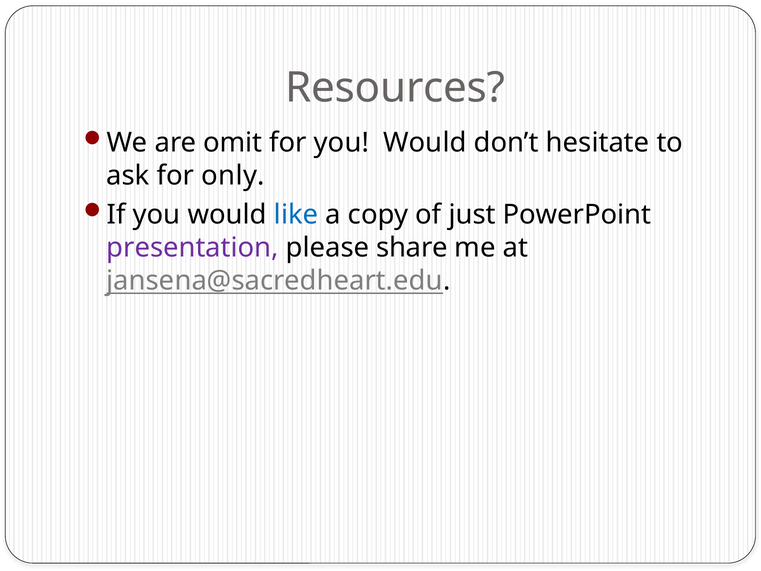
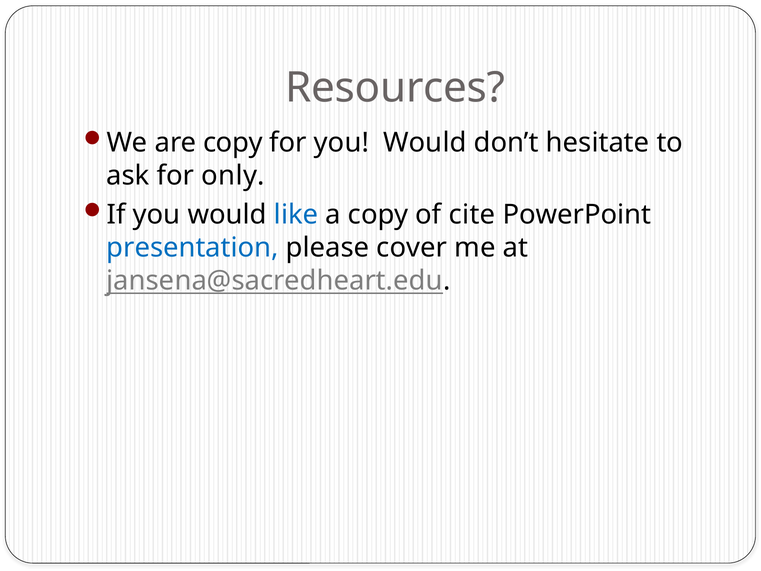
are omit: omit -> copy (233, 143)
just: just -> cite (472, 215)
presentation colour: purple -> blue (193, 248)
share: share -> cover (412, 248)
